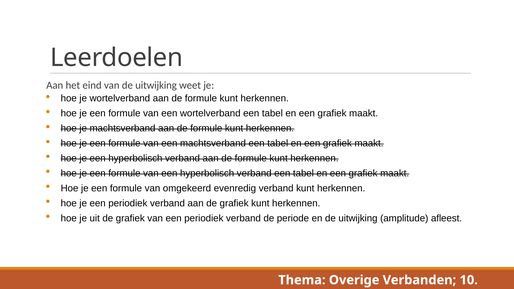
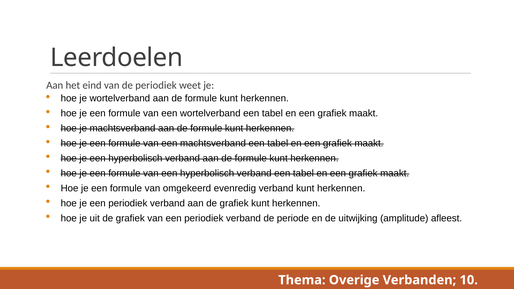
van de uitwijking: uitwijking -> periodiek (156, 85)
